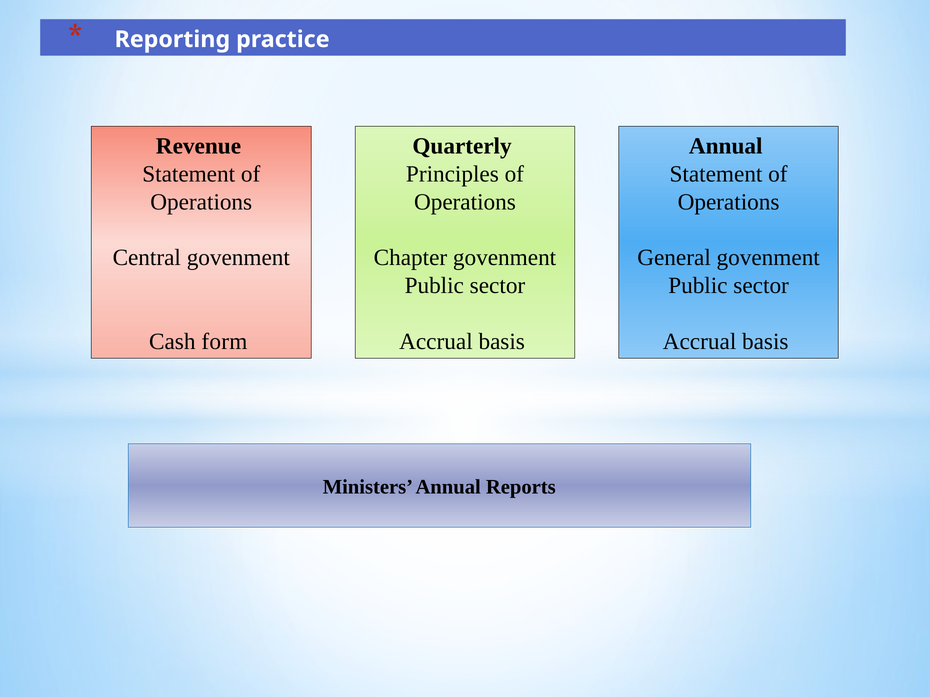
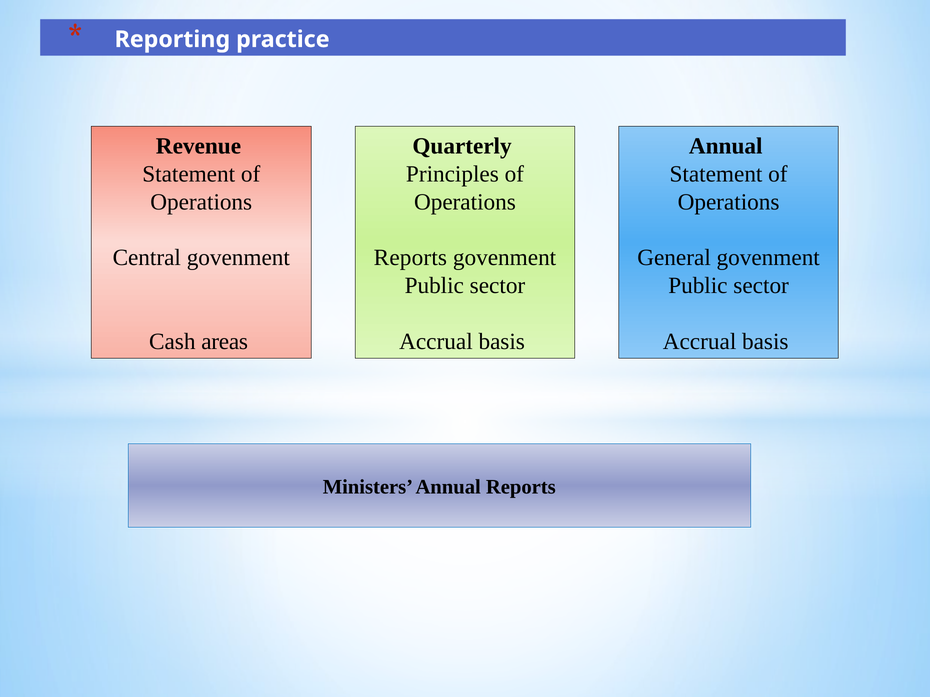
Chapter: Chapter -> Reports (410, 258)
form: form -> areas (225, 342)
